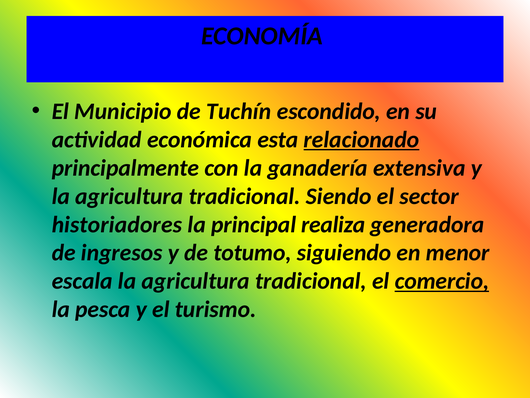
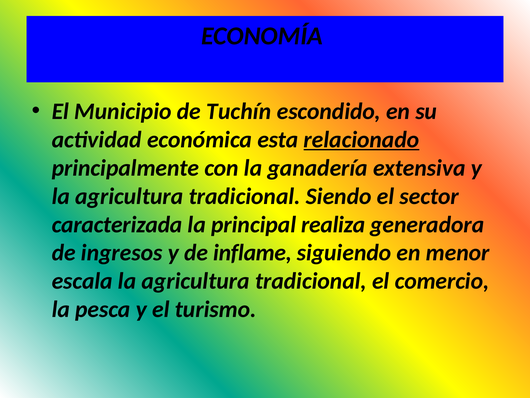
historiadores: historiadores -> caracterizada (117, 224)
totumo: totumo -> inflame (253, 253)
comercio underline: present -> none (442, 281)
